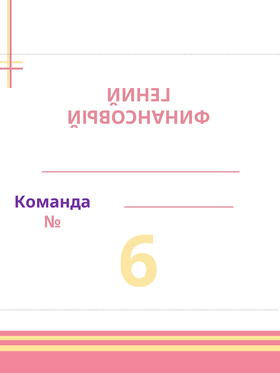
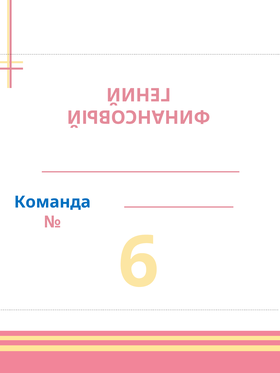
Команда colour: purple -> blue (52, 202)
